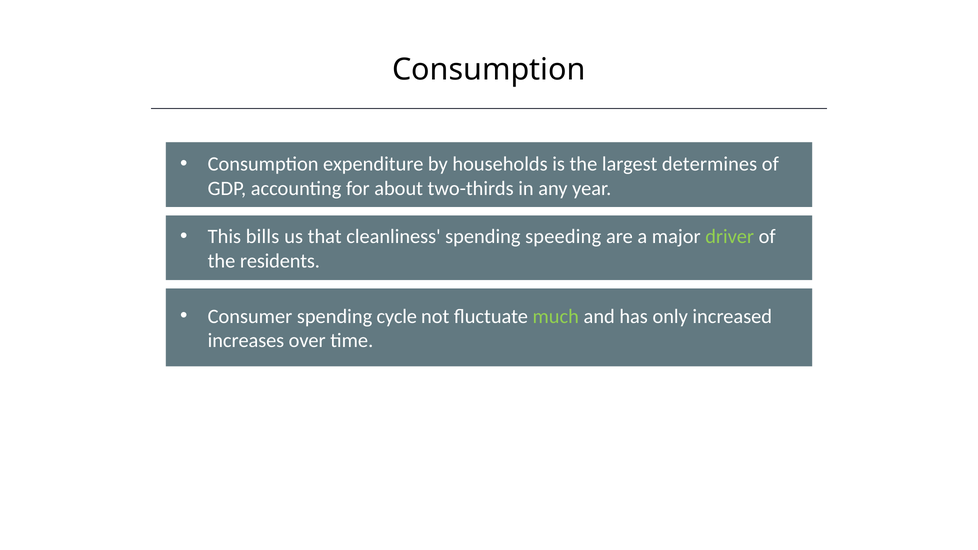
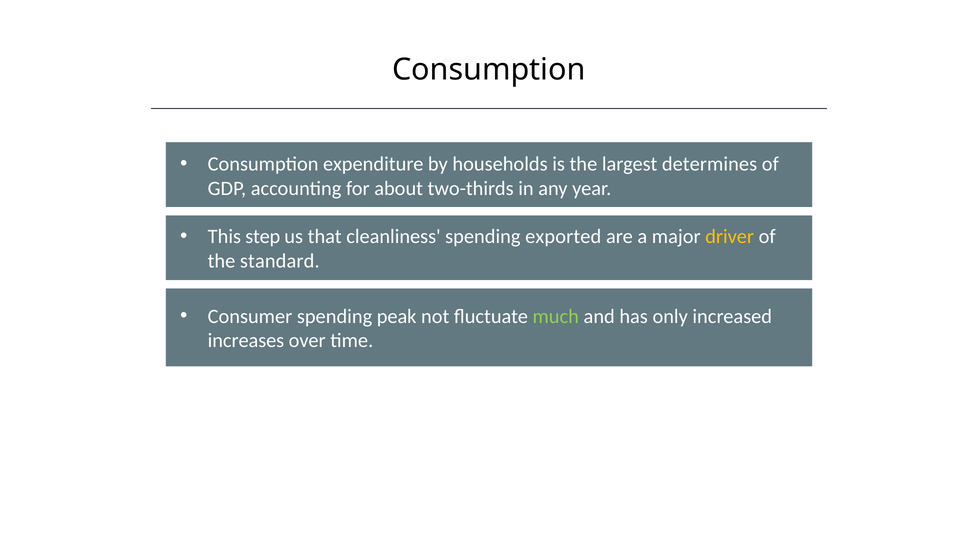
bills: bills -> step (263, 237)
speeding: speeding -> exported (563, 237)
driver colour: light green -> yellow (730, 237)
residents: residents -> standard (280, 261)
cycle: cycle -> peak (397, 316)
